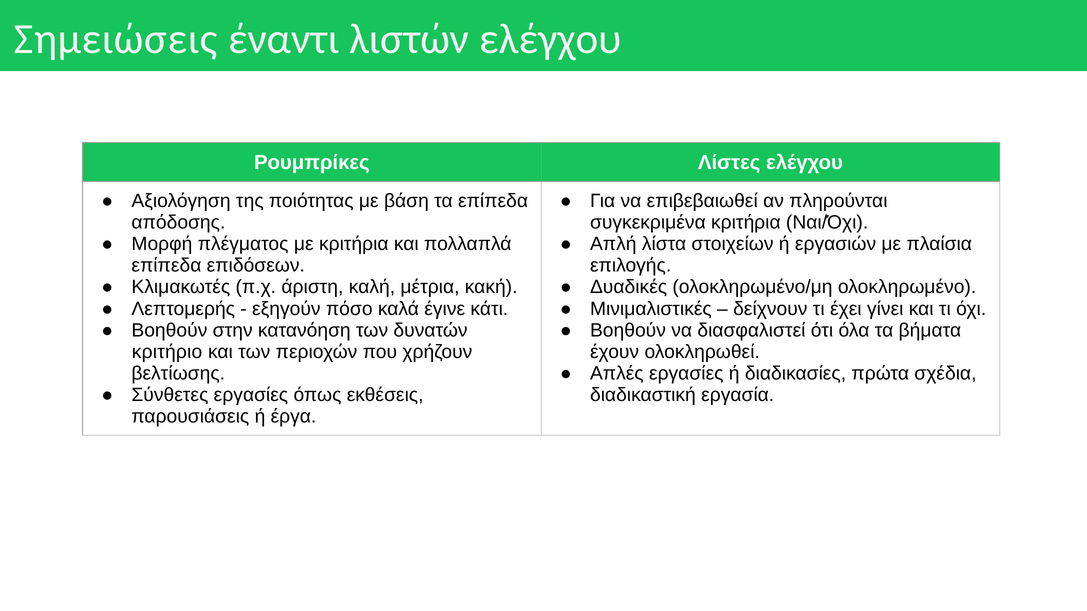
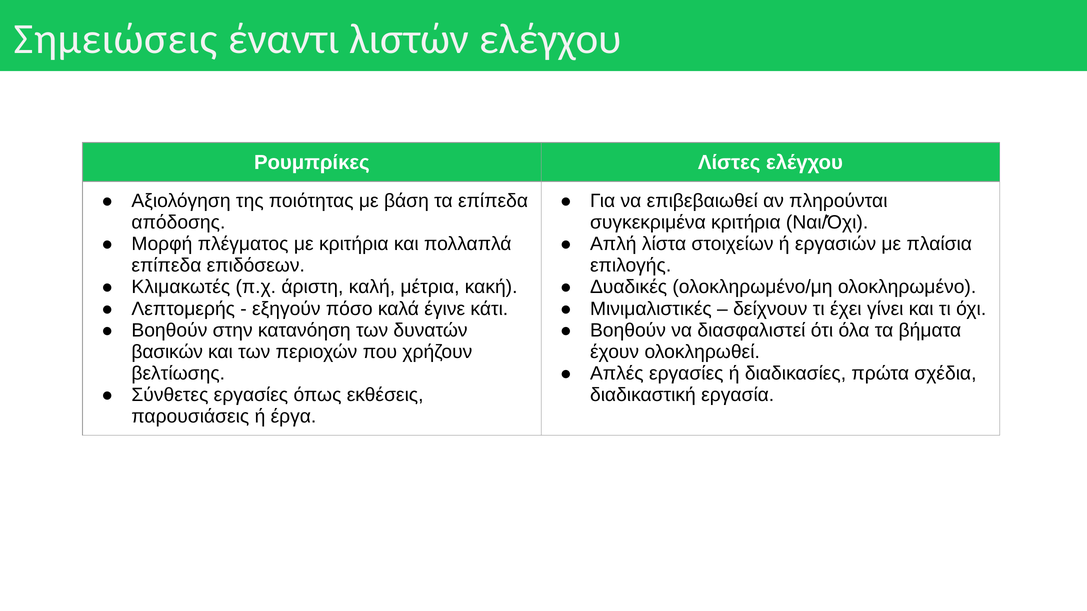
κριτήριο: κριτήριο -> βασικών (167, 352)
